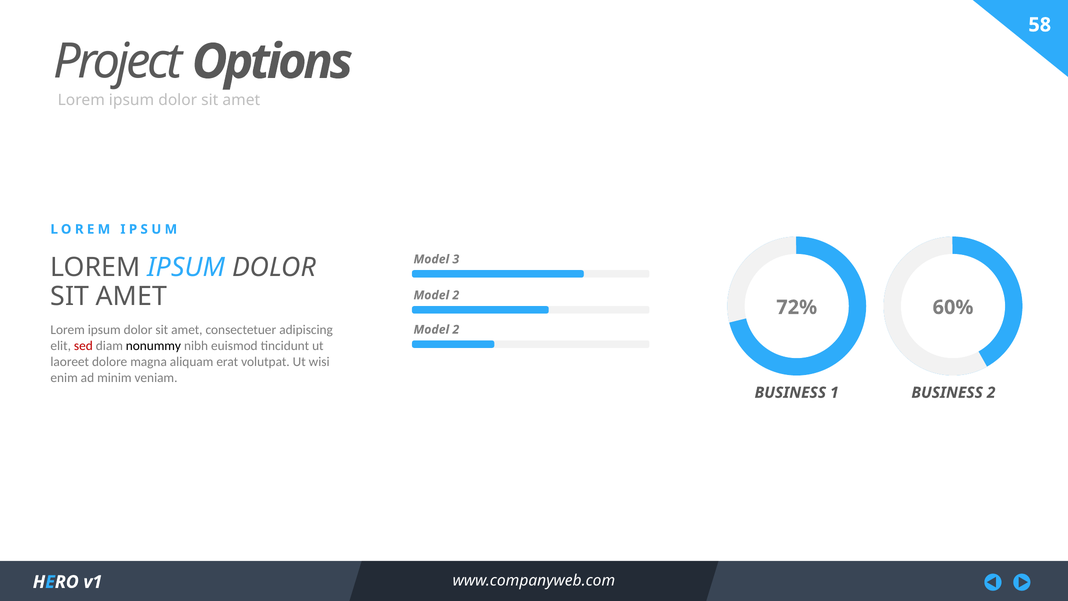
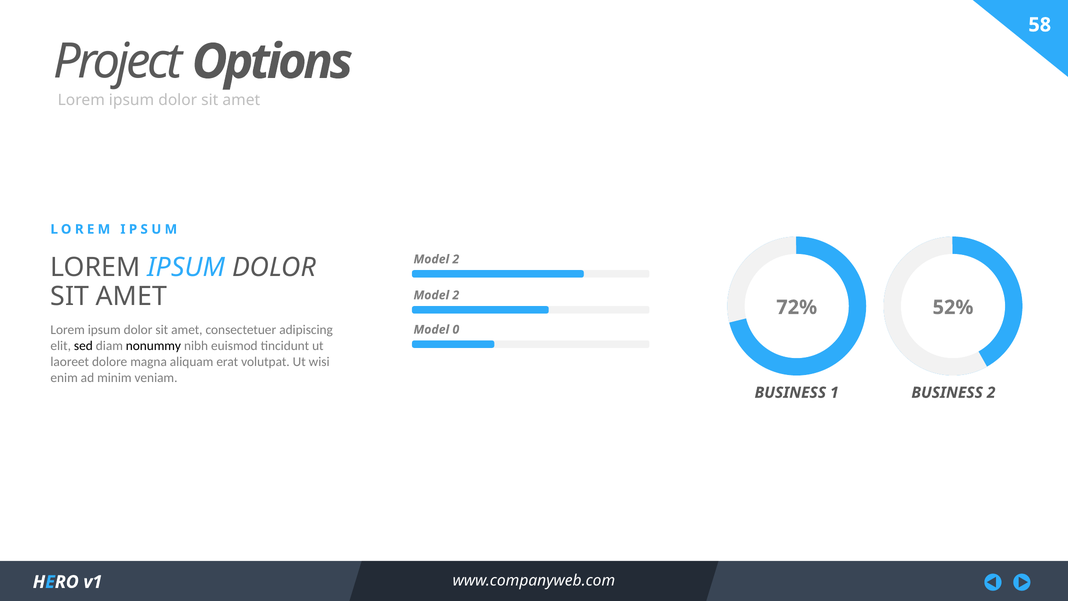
3: 3 -> 2 (456, 259)
60%: 60% -> 52% (953, 307)
2: 2 -> 0 (456, 329)
sed colour: red -> black (83, 346)
